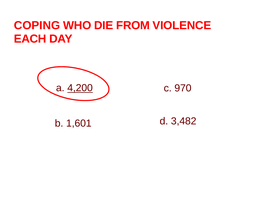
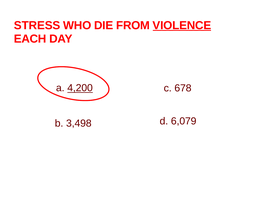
COPING: COPING -> STRESS (37, 25)
VIOLENCE underline: none -> present (182, 25)
970: 970 -> 678 (183, 88)
1,601: 1,601 -> 3,498 (79, 123)
3,482: 3,482 -> 6,079 (184, 121)
